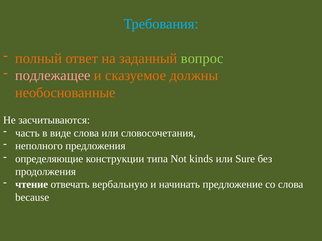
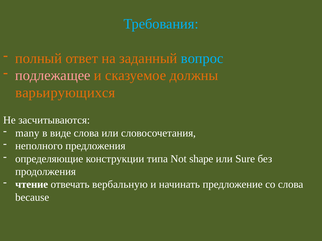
вопрос colour: light green -> light blue (202, 58)
необоснованные: необоснованные -> варьирующихся (65, 93)
часть: часть -> many (27, 133)
kinds: kinds -> shape (201, 159)
